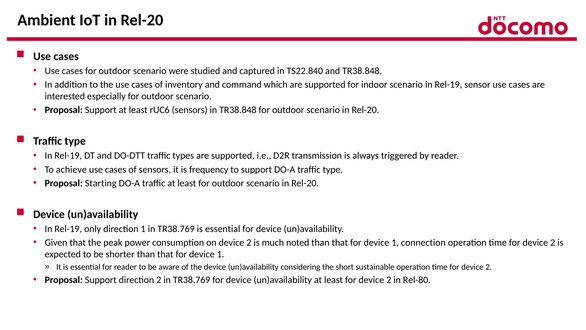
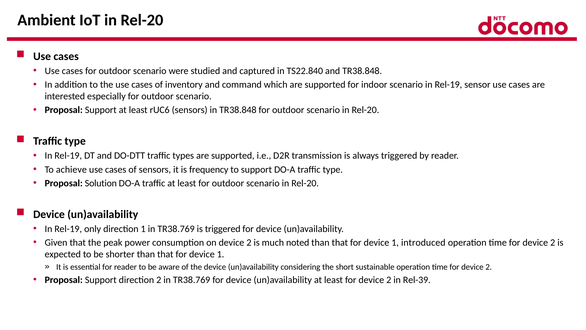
Starting: Starting -> Solution (101, 183)
TR38.769 is essential: essential -> triggered (223, 229)
connection: connection -> introduced (423, 242)
Rel-80: Rel-80 -> Rel-39 (417, 280)
